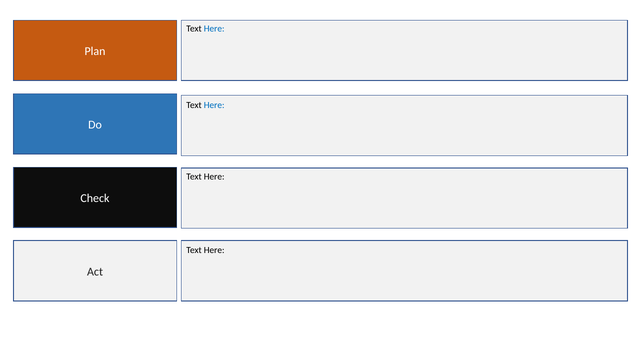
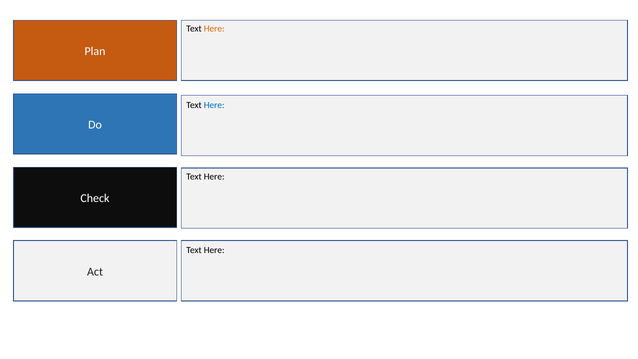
Here colour: blue -> orange (214, 29)
